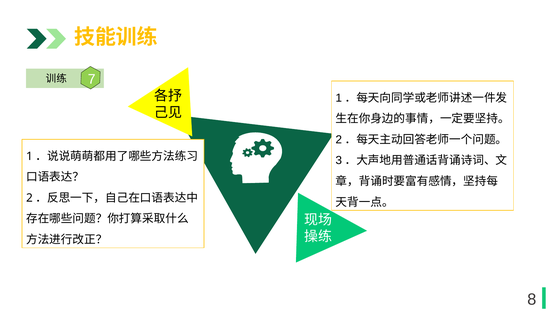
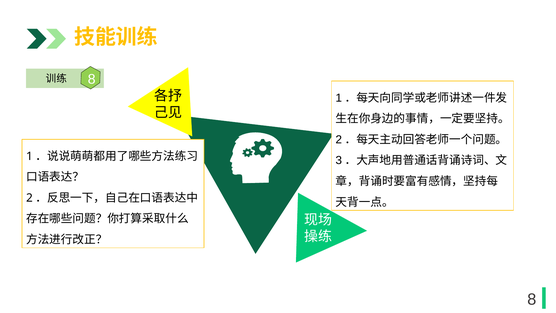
7: 7 -> 8 (92, 79)
